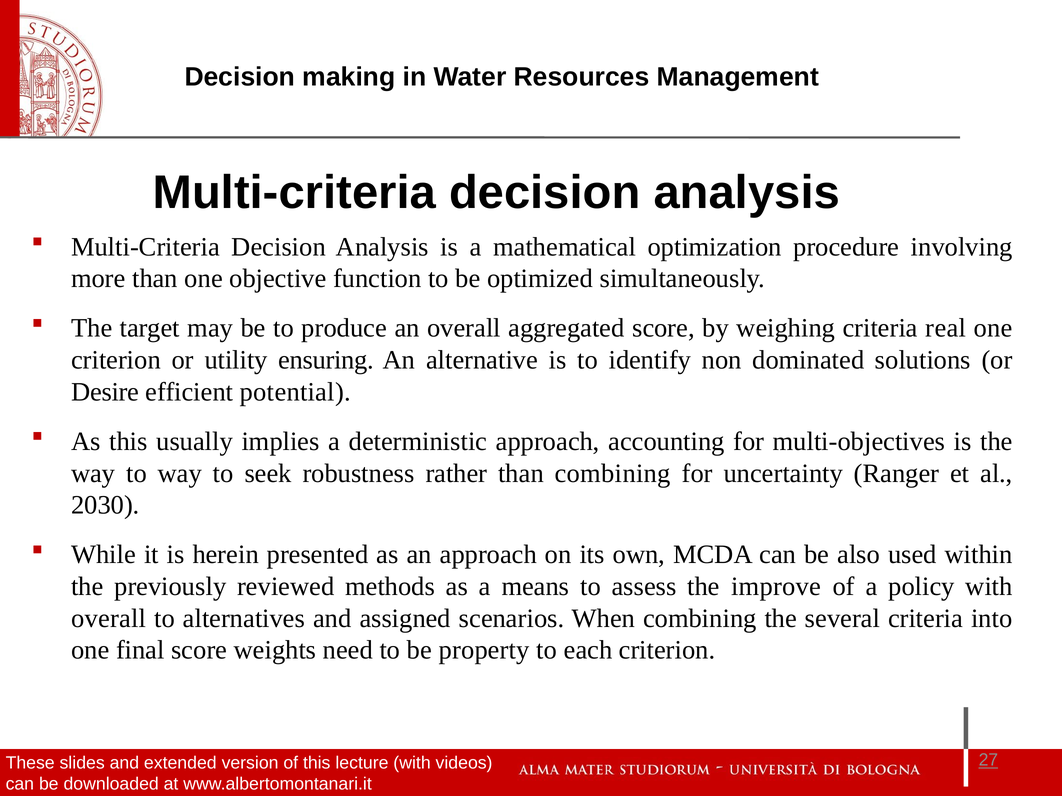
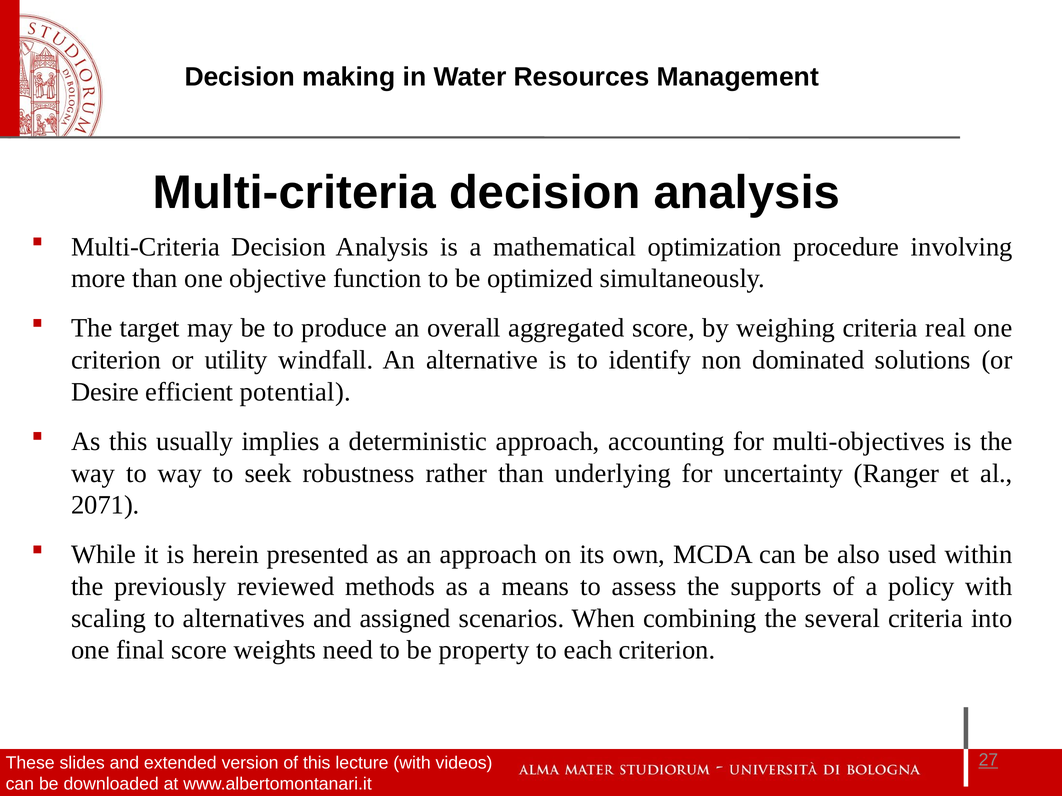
ensuring: ensuring -> windfall (326, 360)
than combining: combining -> underlying (613, 474)
2030: 2030 -> 2071 (105, 505)
improve: improve -> supports (776, 587)
overall: overall -> scaling (109, 619)
